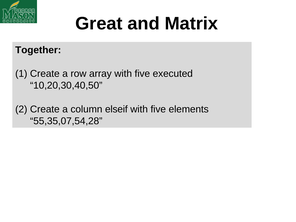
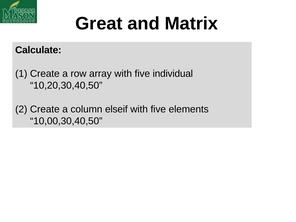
Together: Together -> Calculate (38, 50)
executed: executed -> individual (173, 74)
55,35,07,54,28: 55,35,07,54,28 -> 10,00,30,40,50 (66, 121)
